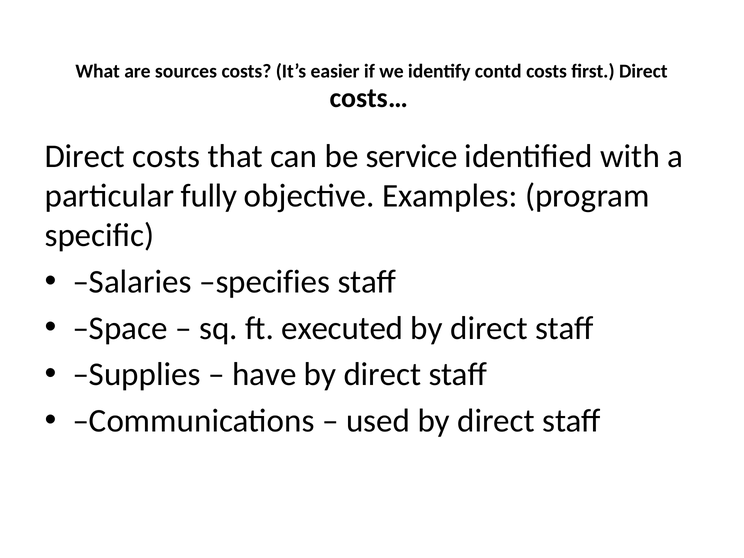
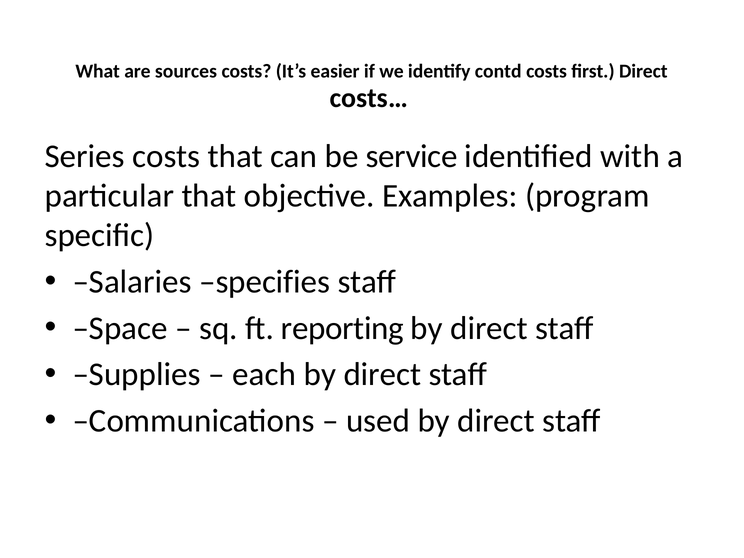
Direct: Direct -> Series (85, 156)
particular fully: fully -> that (209, 196)
executed: executed -> reporting (342, 328)
have: have -> each (264, 375)
